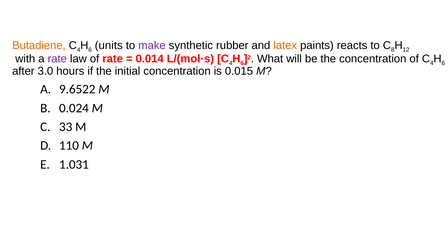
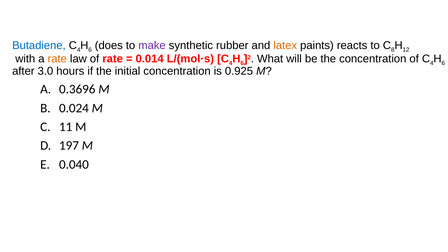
Butadiene colour: orange -> blue (39, 45)
units: units -> does (109, 45)
rate colour: purple -> orange (57, 59)
0.015: 0.015 -> 0.925 (239, 71)
9.6522: 9.6522 -> 0.3696 (77, 89)
33: 33 -> 11 (66, 127)
110: 110 -> 197 (69, 146)
1.031: 1.031 -> 0.040 (74, 164)
